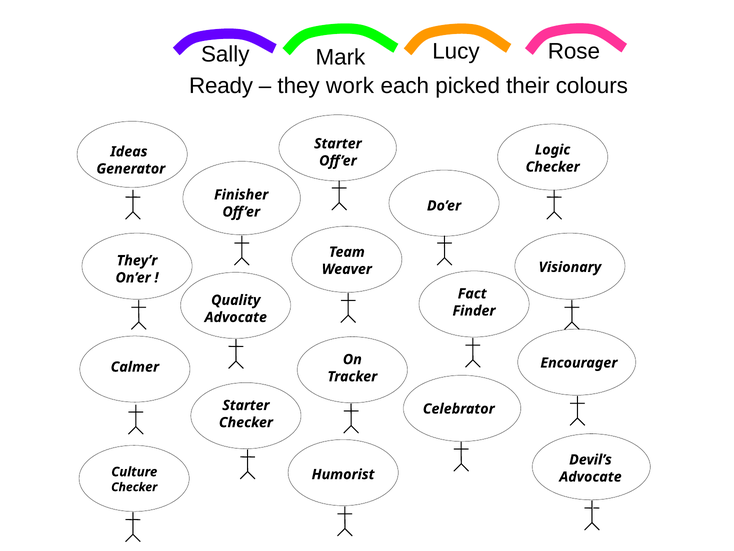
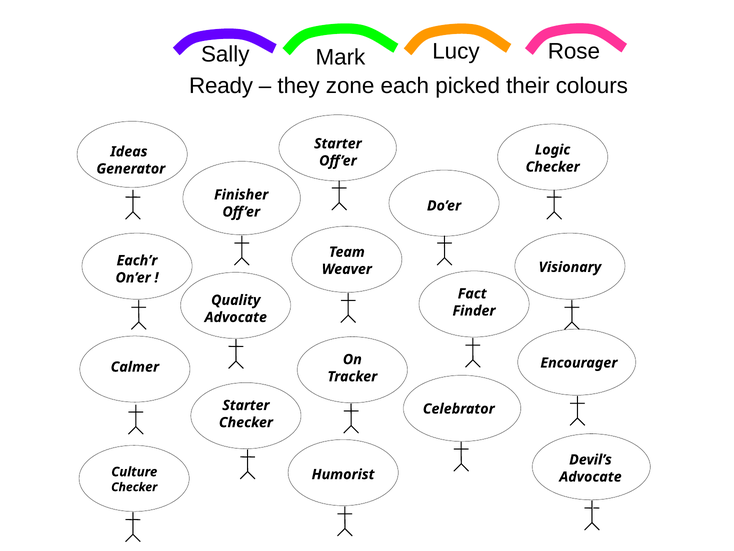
work: work -> zone (350, 86)
They’r: They’r -> Each’r (137, 260)
